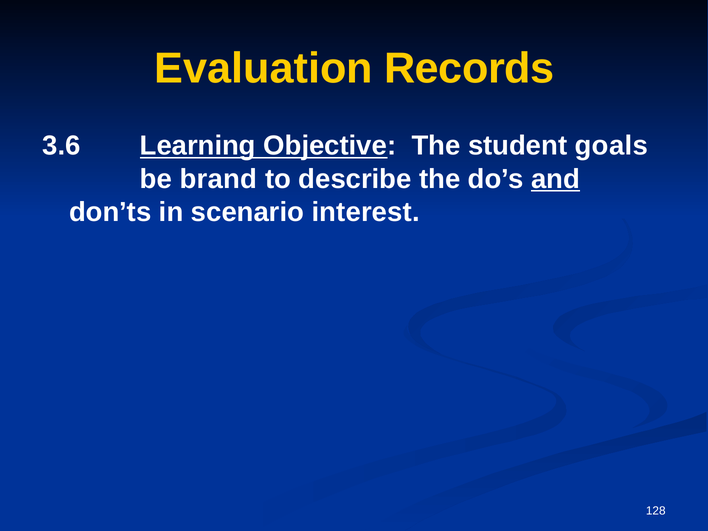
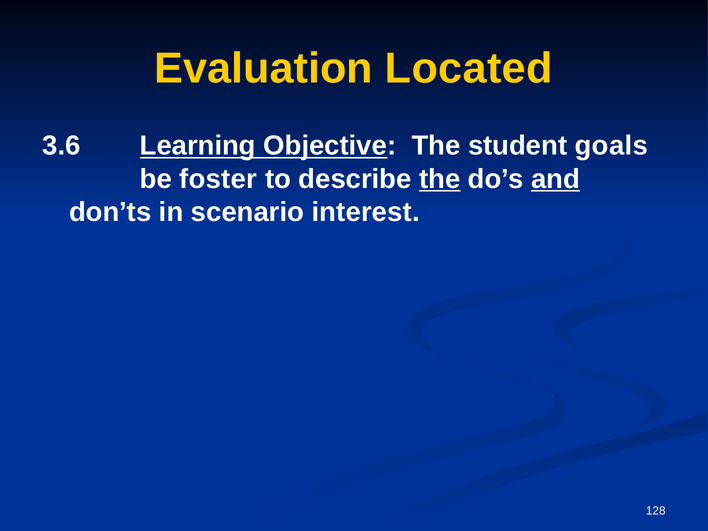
Records: Records -> Located (469, 69)
brand: brand -> foster (218, 179)
the underline: none -> present (440, 179)
